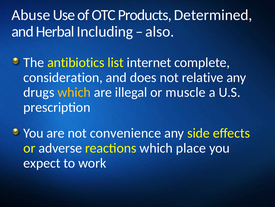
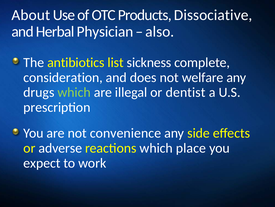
Abuse: Abuse -> About (31, 15)
Determined: Determined -> Dissociative (213, 15)
Including: Including -> Physician (105, 32)
internet: internet -> sickness (149, 62)
relative: relative -> welfare (203, 77)
which colour: yellow -> light green (74, 92)
muscle: muscle -> dentist (186, 92)
